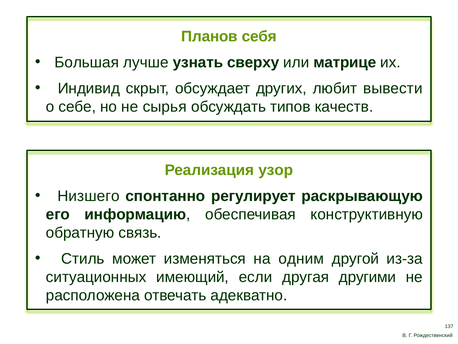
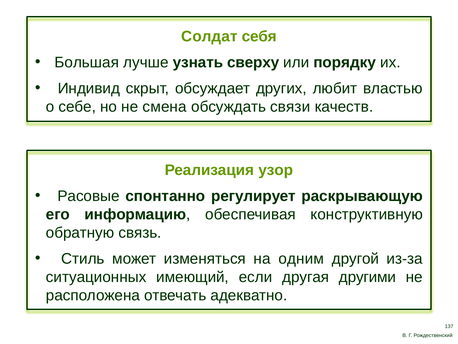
Планов: Планов -> Солдат (209, 36)
матрице: матрице -> порядку (345, 62)
вывести: вывести -> властью (393, 88)
сырья: сырья -> смена (165, 107)
типов: типов -> связи (290, 107)
Низшего: Низшего -> Расовые (89, 196)
